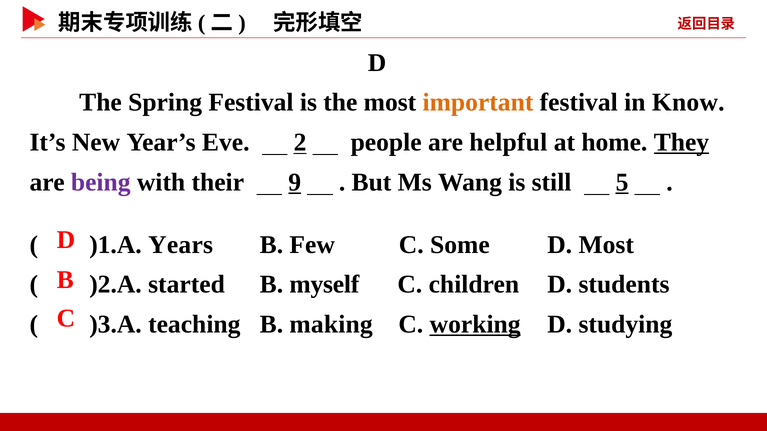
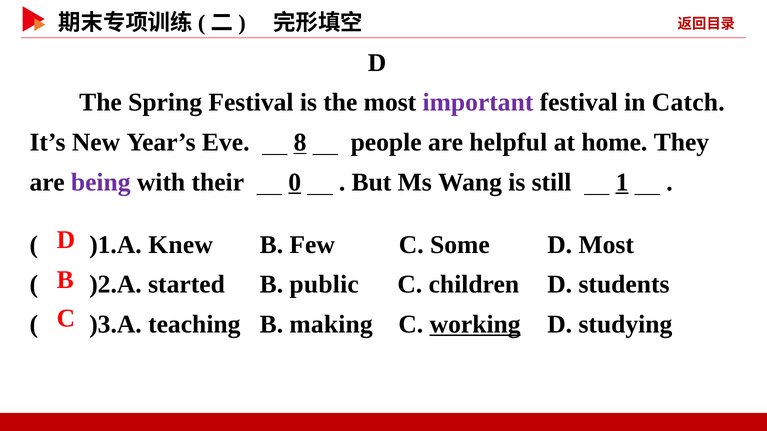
important colour: orange -> purple (478, 103)
Know: Know -> Catch (688, 103)
2: 2 -> 8 (300, 142)
They underline: present -> none (681, 142)
9: 9 -> 0 (295, 182)
5: 5 -> 1 (622, 182)
Years: Years -> Knew (181, 245)
myself: myself -> public (324, 285)
